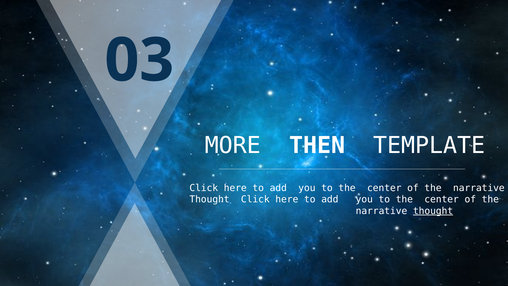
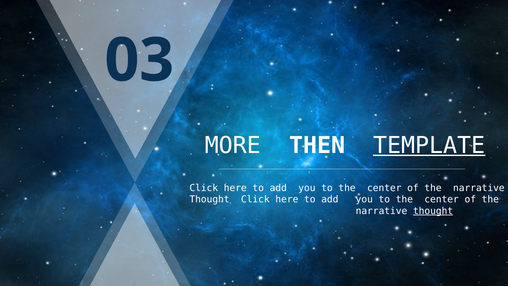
TEMPLATE underline: none -> present (429, 145)
